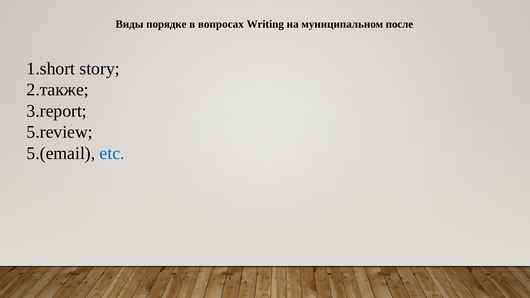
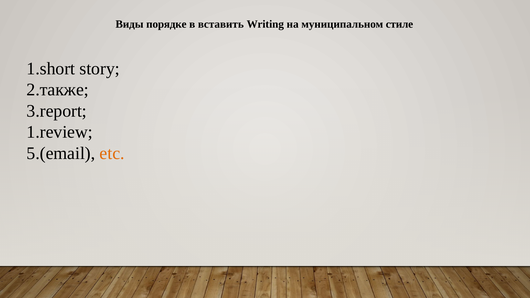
вопросах: вопросах -> вставить (221, 24)
после: после -> стиле (399, 24)
5.review: 5.review -> 1.review (60, 132)
etc colour: blue -> orange (112, 153)
